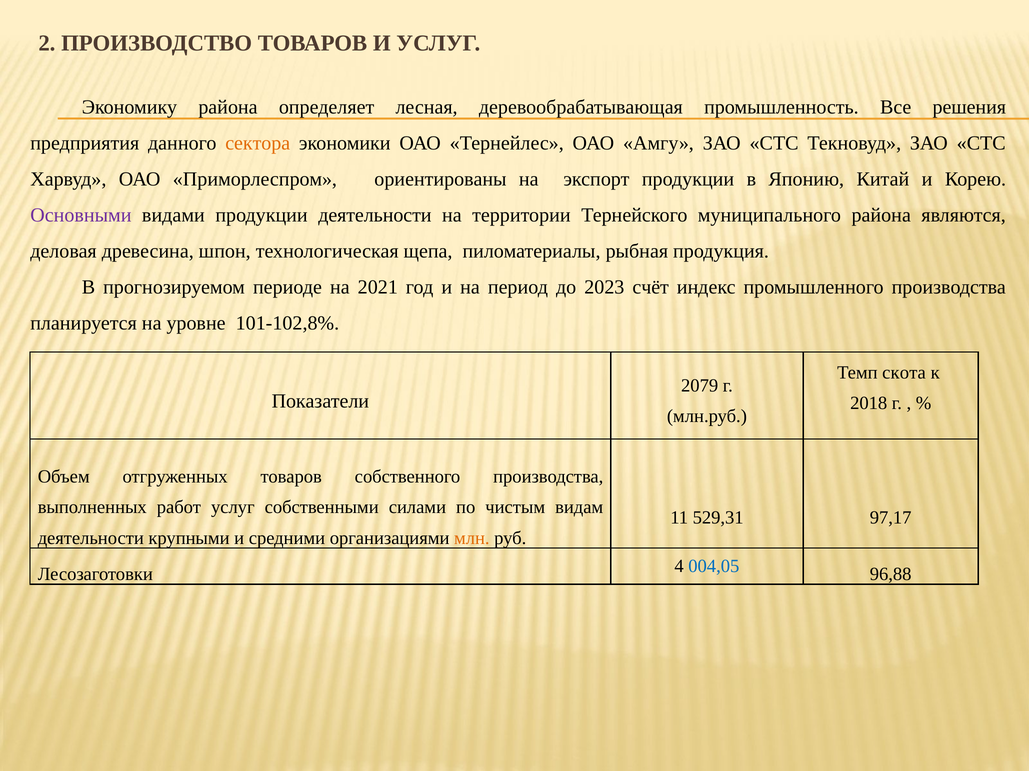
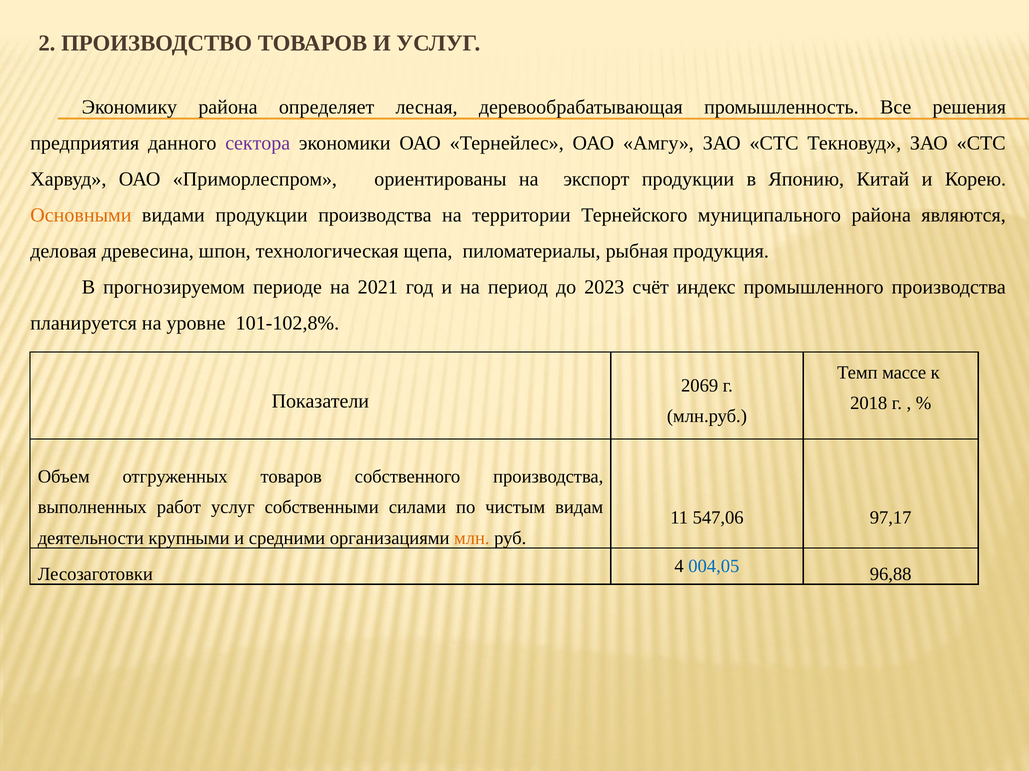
сектора colour: orange -> purple (258, 143)
Основными colour: purple -> orange (81, 215)
продукции деятельности: деятельности -> производства (375, 215)
скота: скота -> массе (904, 373)
2079: 2079 -> 2069 (700, 386)
529,31: 529,31 -> 547,06 (718, 518)
